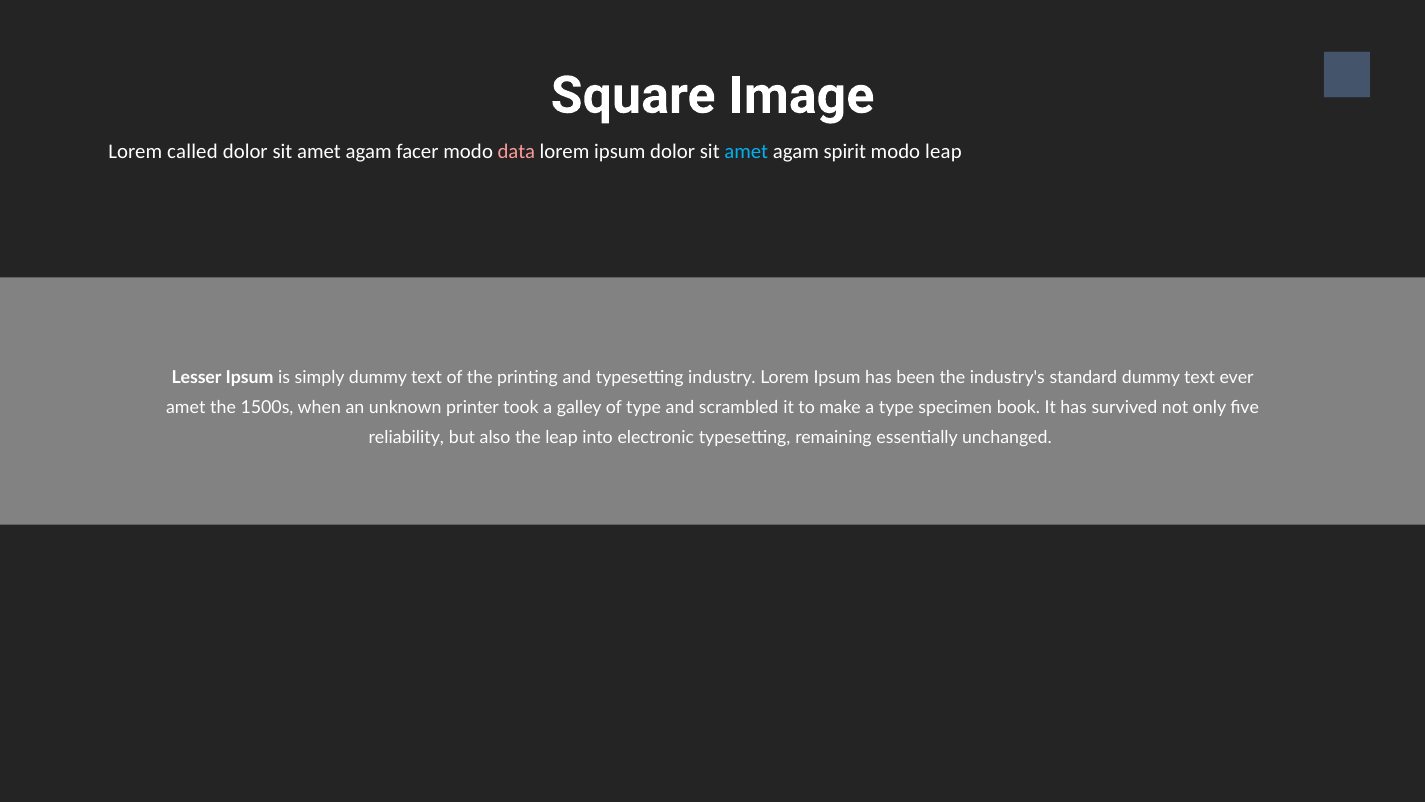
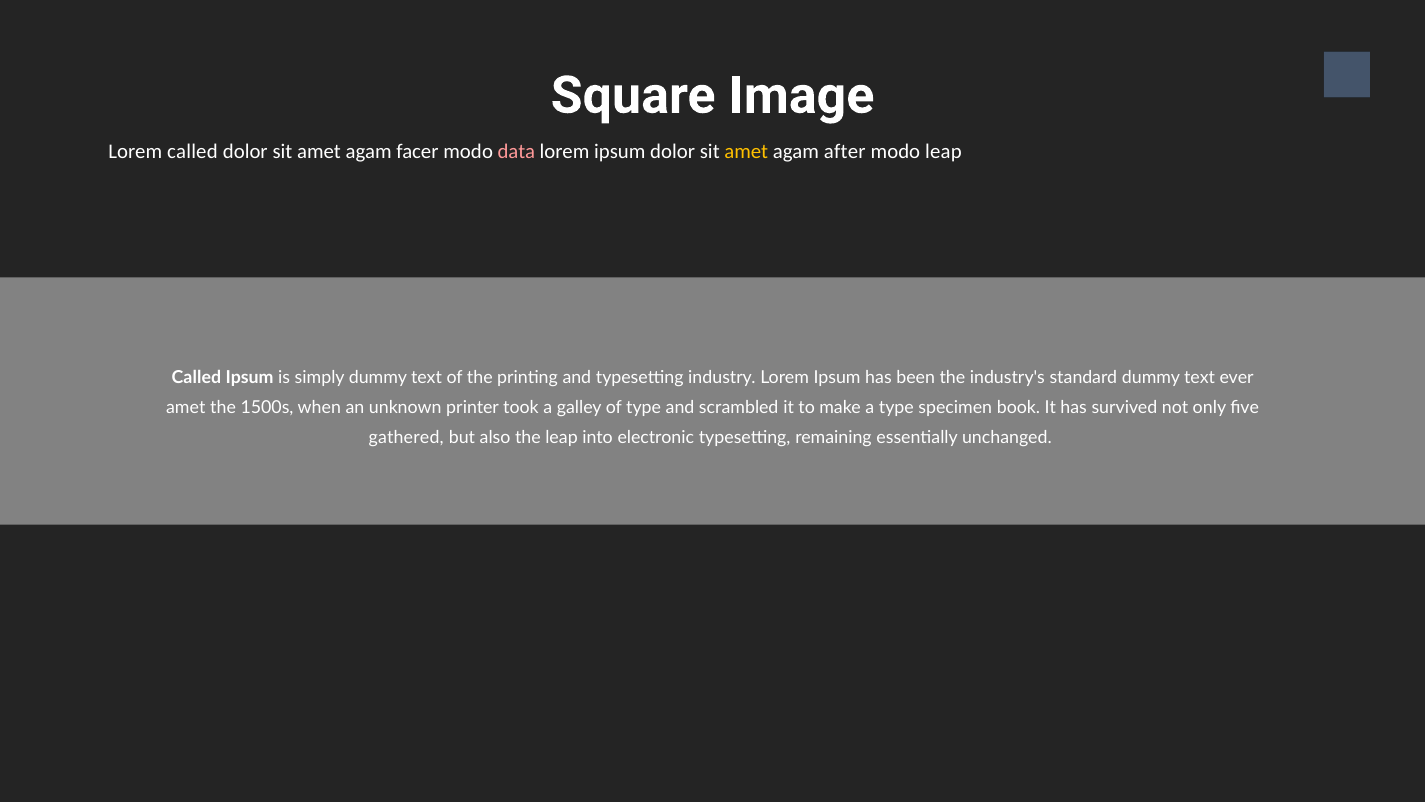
amet colour: light blue -> yellow (746, 152)
spirit: spirit -> after (845, 152)
Lesser: Lesser -> Called (196, 378)
reliability: reliability -> gathered (406, 437)
